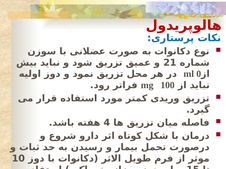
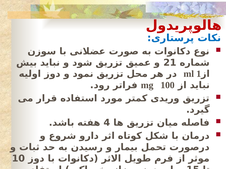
0: 0 -> 1 (199, 74)
